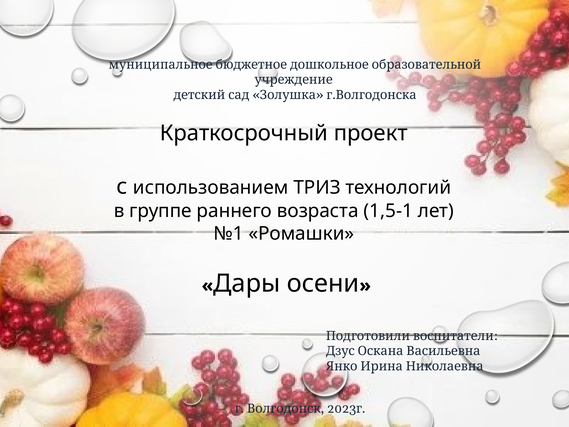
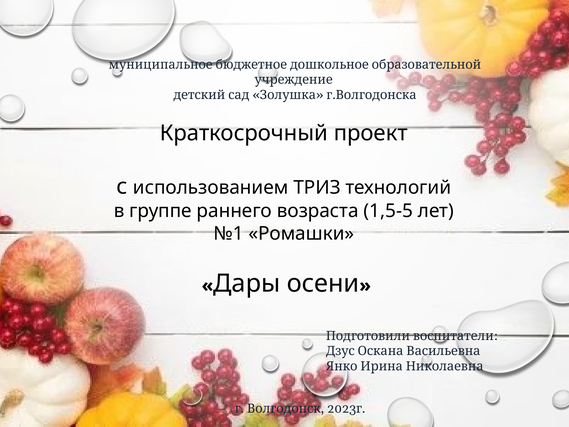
1,5-1: 1,5-1 -> 1,5-5 (388, 211)
